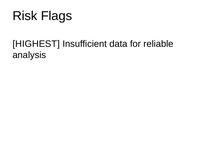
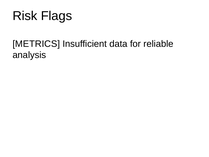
HIGHEST: HIGHEST -> METRICS (36, 44)
